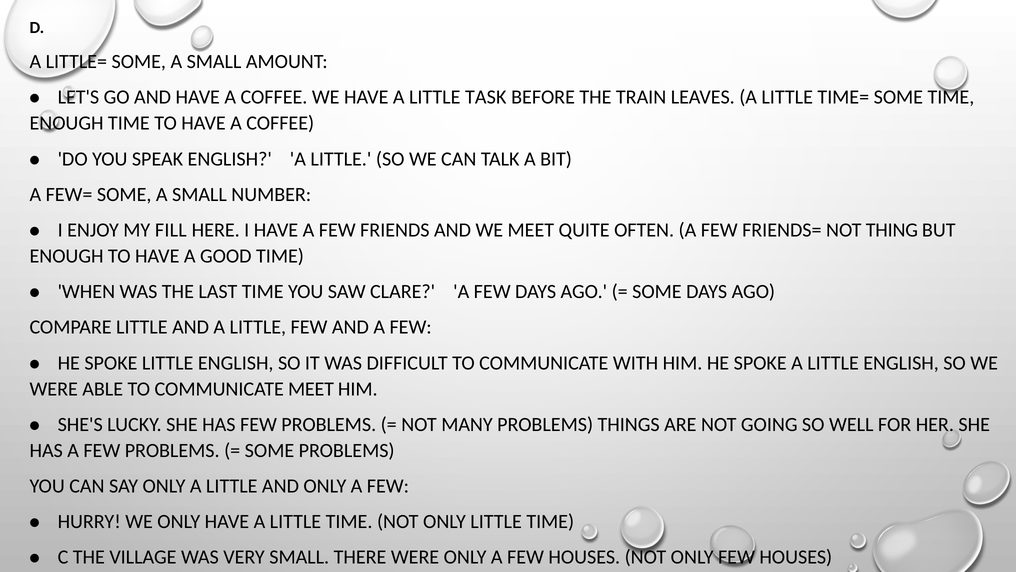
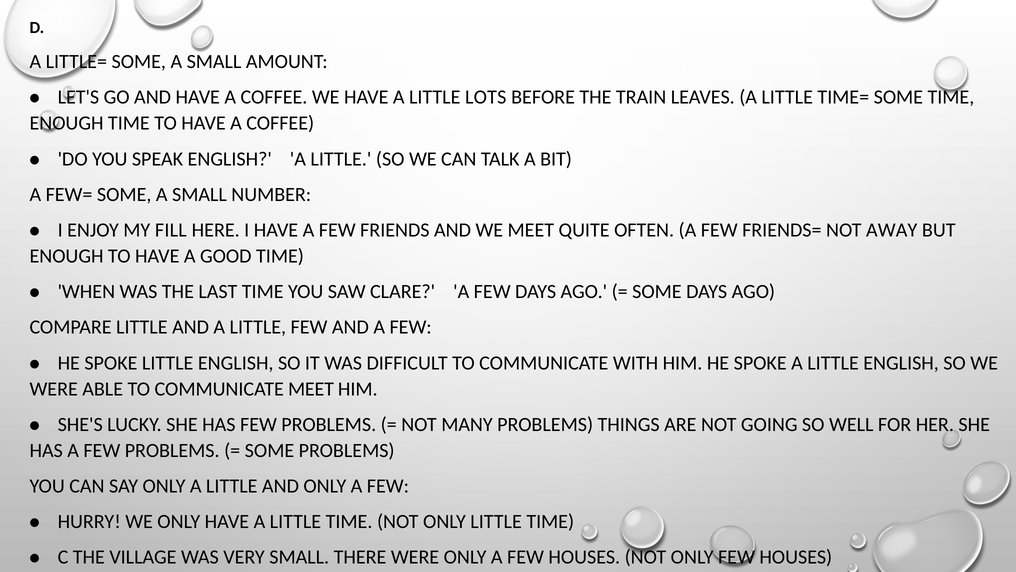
TASK: TASK -> LOTS (486, 97)
THING: THING -> AWAY (892, 230)
